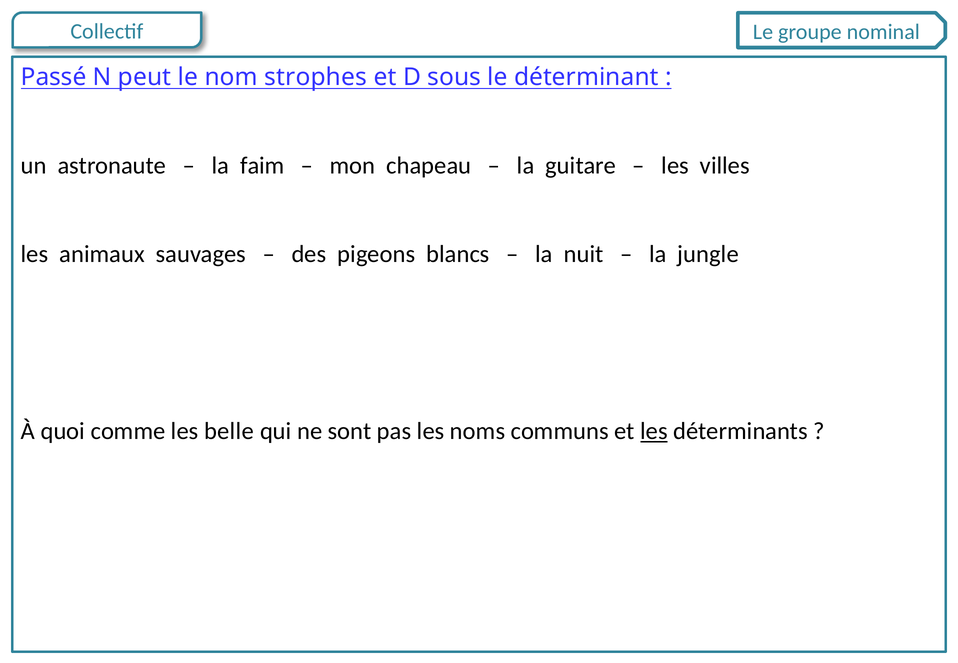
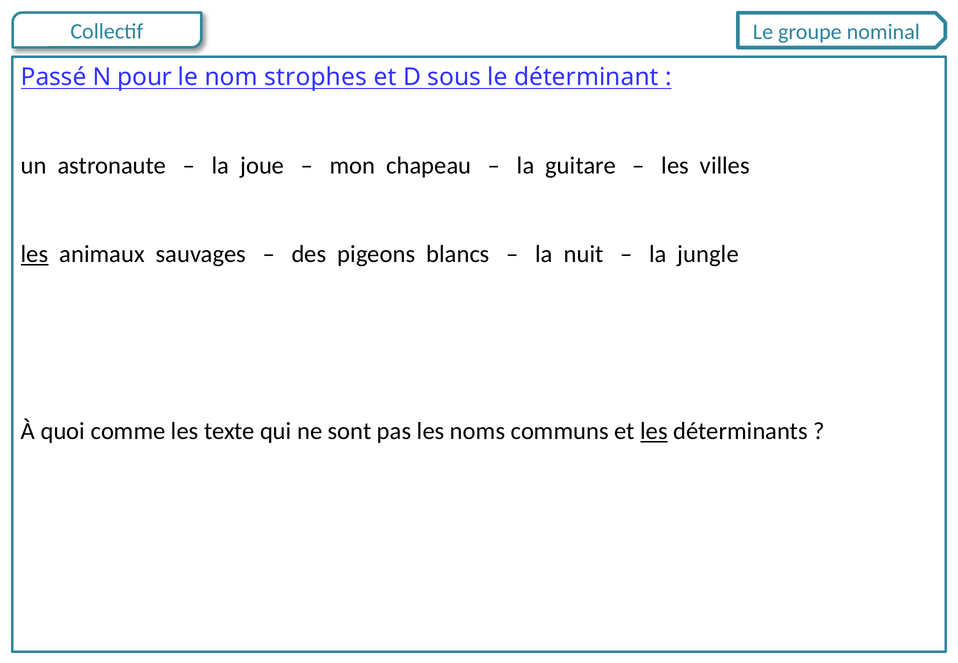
peut: peut -> pour (145, 77)
faim: faim -> joue (262, 166)
les underline: none -> present (35, 254)
belle: belle -> texte (229, 431)
